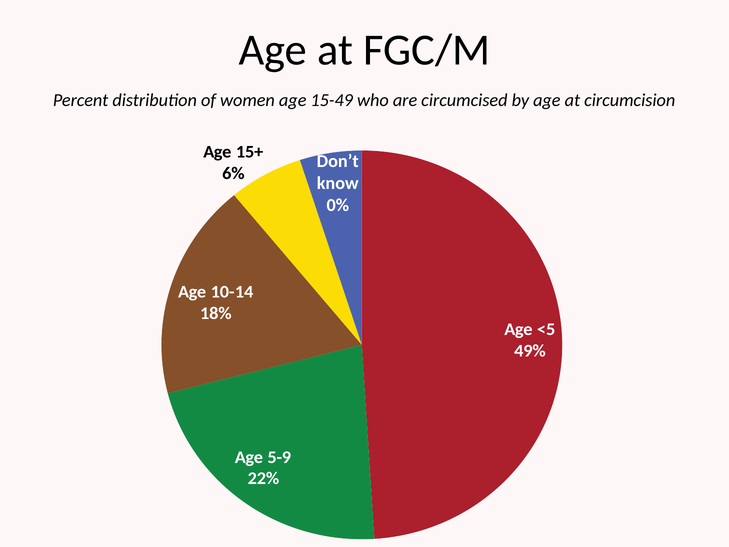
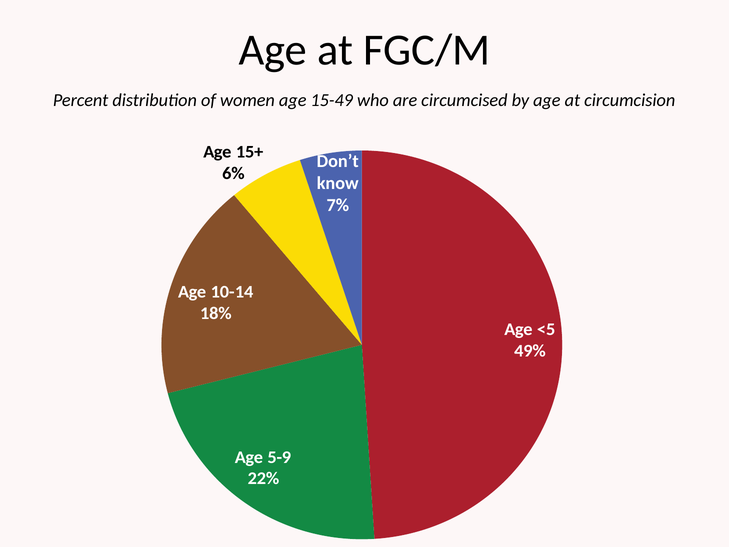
0%: 0% -> 7% (338, 205)
